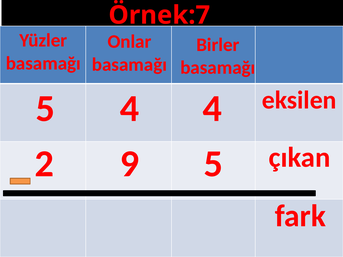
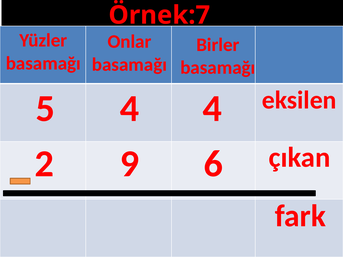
9 5: 5 -> 6 (213, 164)
